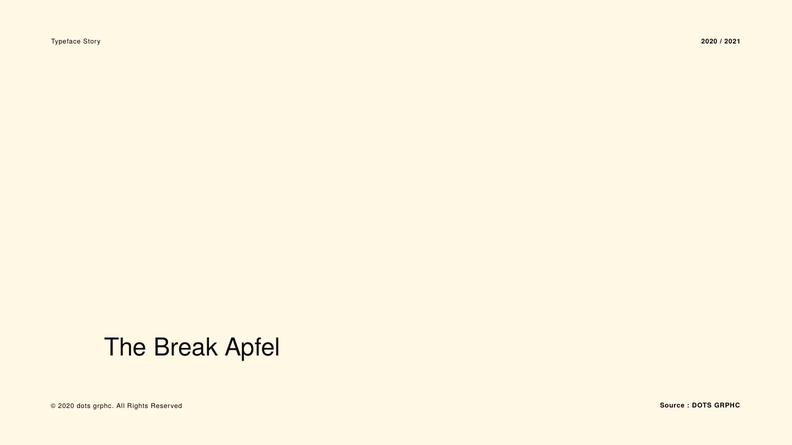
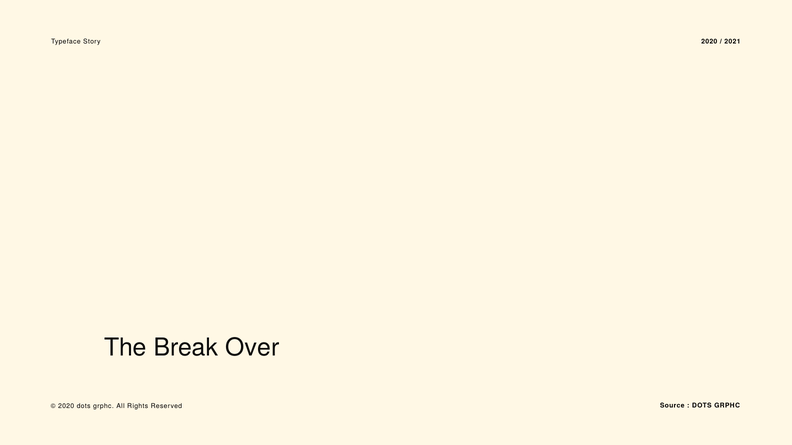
Apfel: Apfel -> Over (252, 348)
